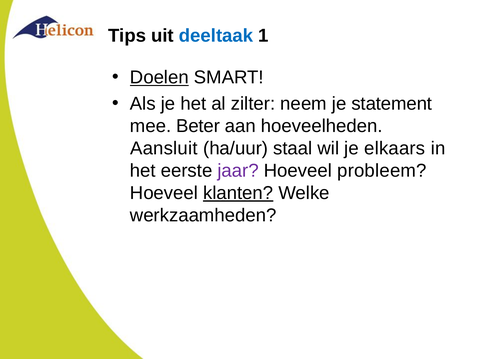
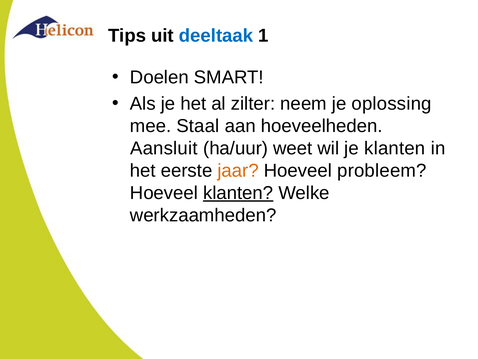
Doelen underline: present -> none (159, 77)
statement: statement -> oplossing (392, 103)
Beter: Beter -> Staal (198, 126)
staal: staal -> weet (293, 148)
je elkaars: elkaars -> klanten (395, 148)
jaar colour: purple -> orange (238, 170)
